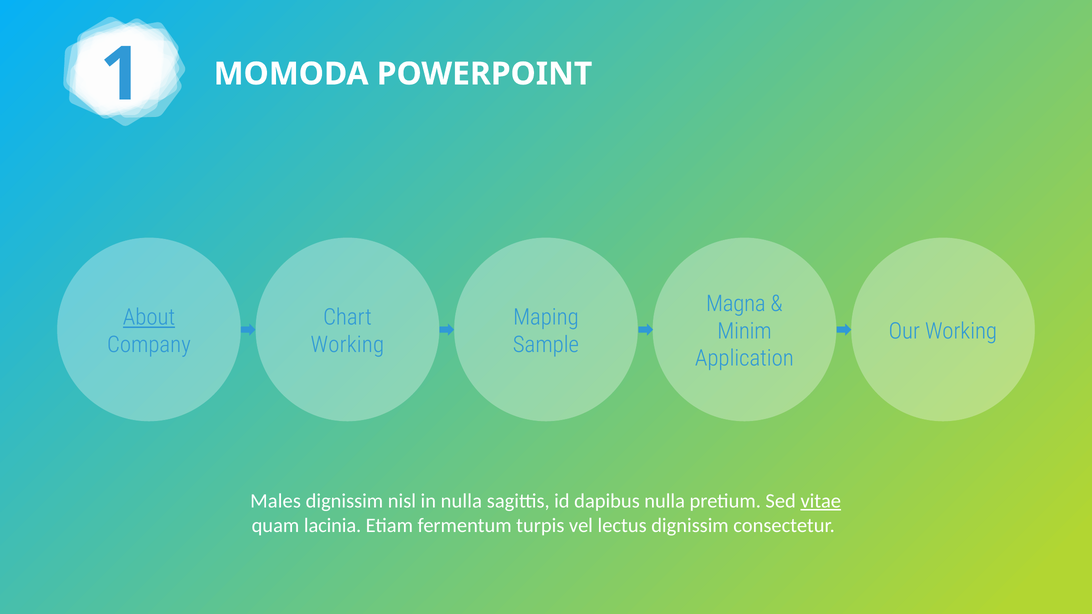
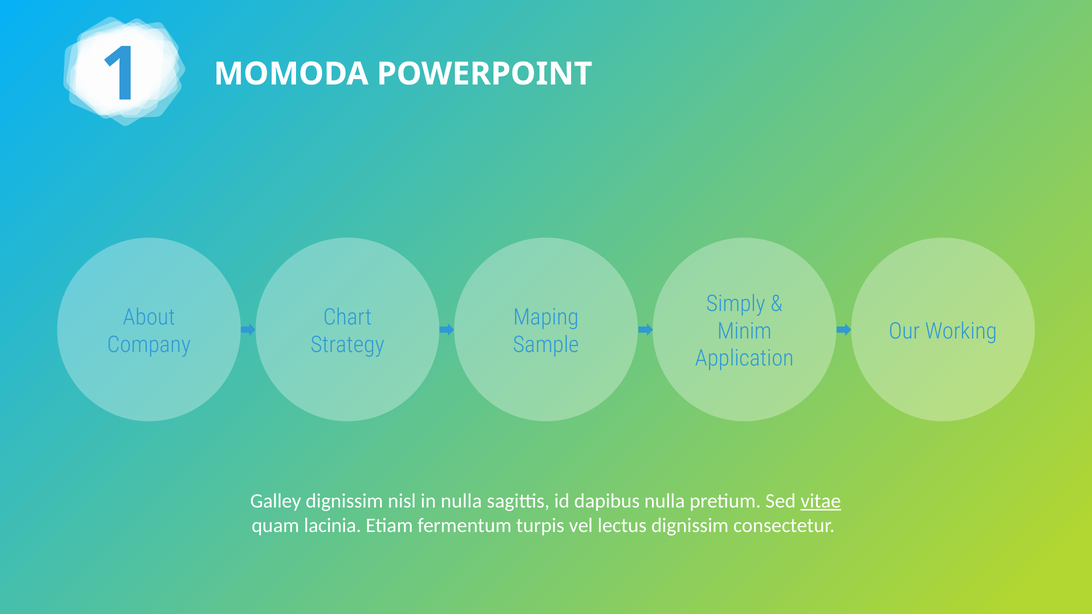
Magna: Magna -> Simply (736, 304)
About underline: present -> none (149, 318)
Working: Working -> Strategy (347, 345)
Males: Males -> Galley (276, 501)
